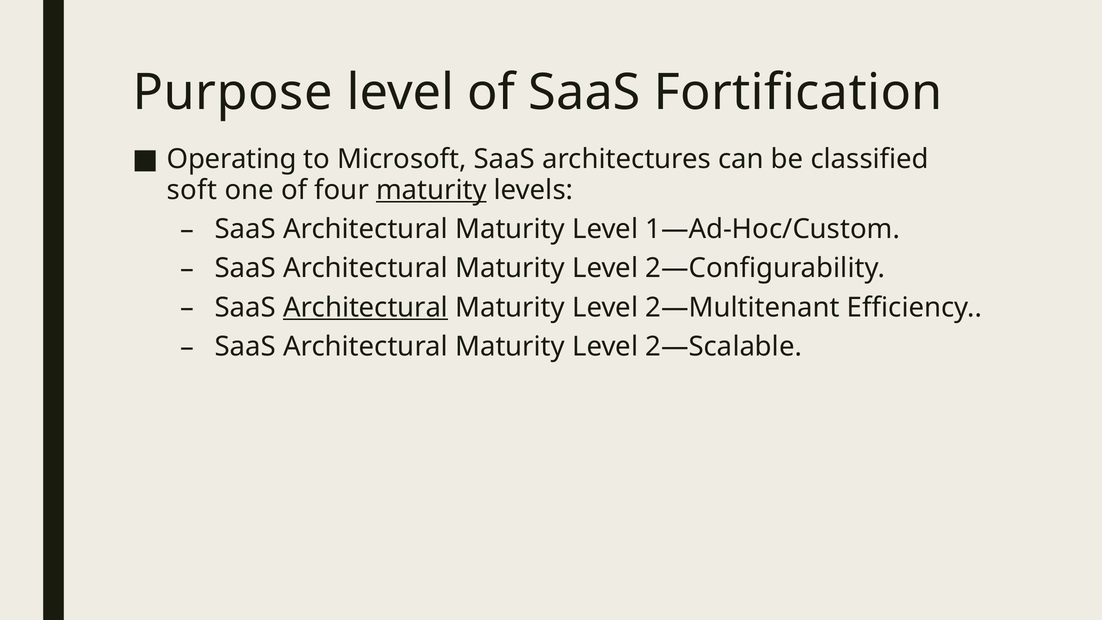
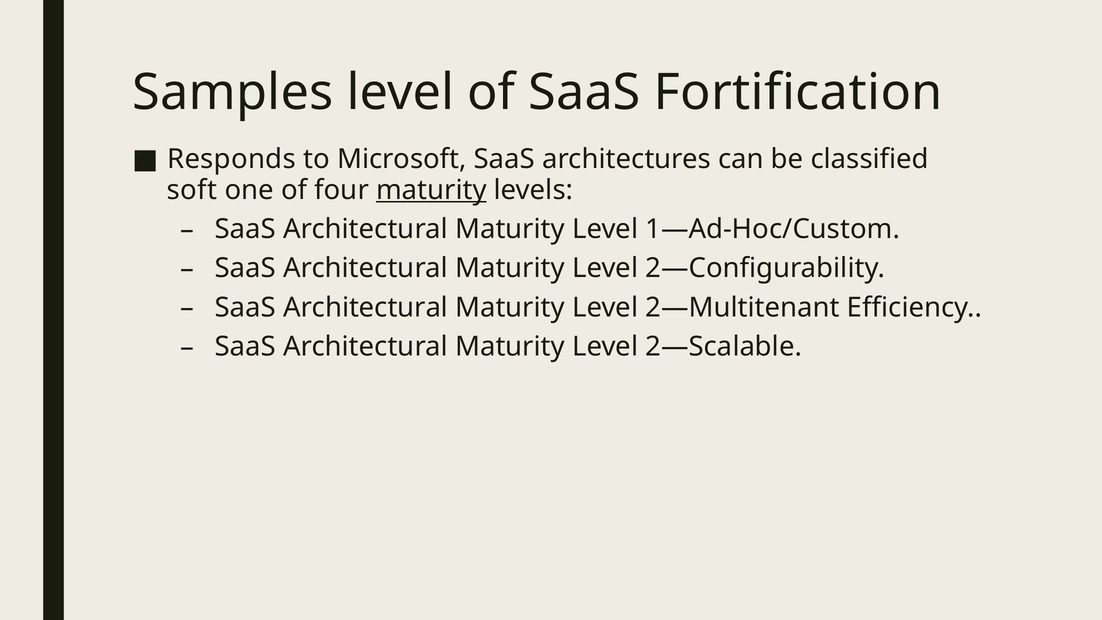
Purpose: Purpose -> Samples (233, 93)
Operating: Operating -> Responds (231, 159)
Architectural underline: present -> none (366, 307)
